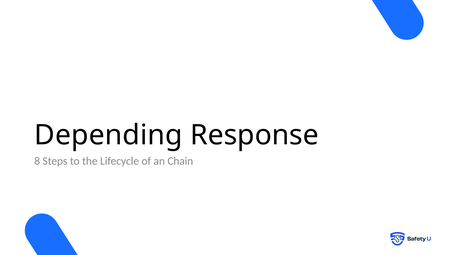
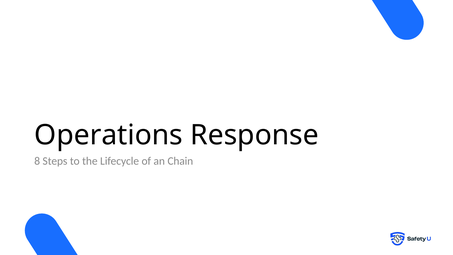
Depending: Depending -> Operations (109, 135)
